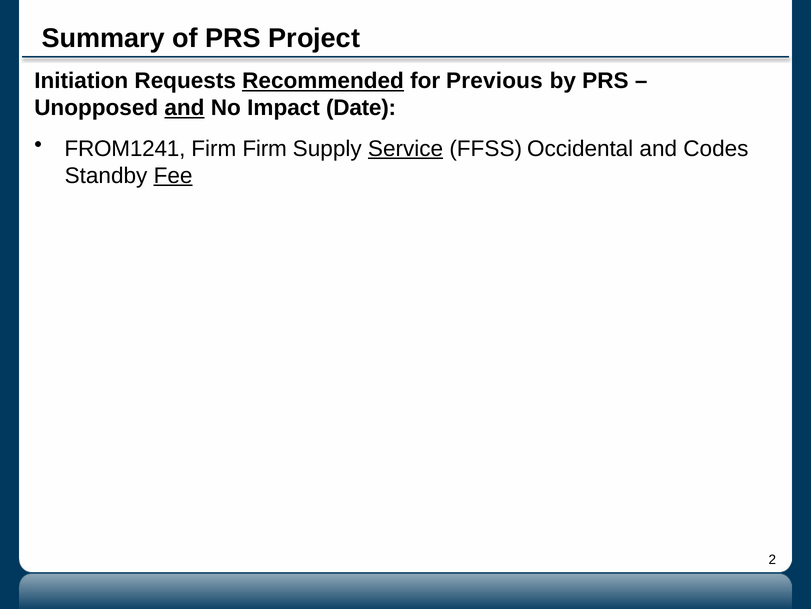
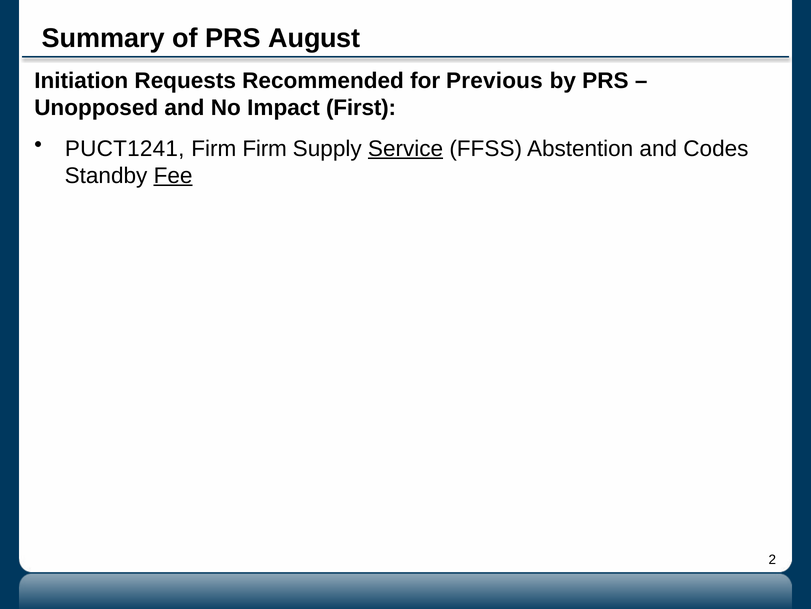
Project: Project -> August (314, 38)
Recommended underline: present -> none (323, 81)
and underline: present -> none (184, 108)
Date: Date -> First (361, 108)
FROM1241: FROM1241 -> PUCT1241 (125, 148)
Occidental: Occidental -> Abstention (580, 148)
